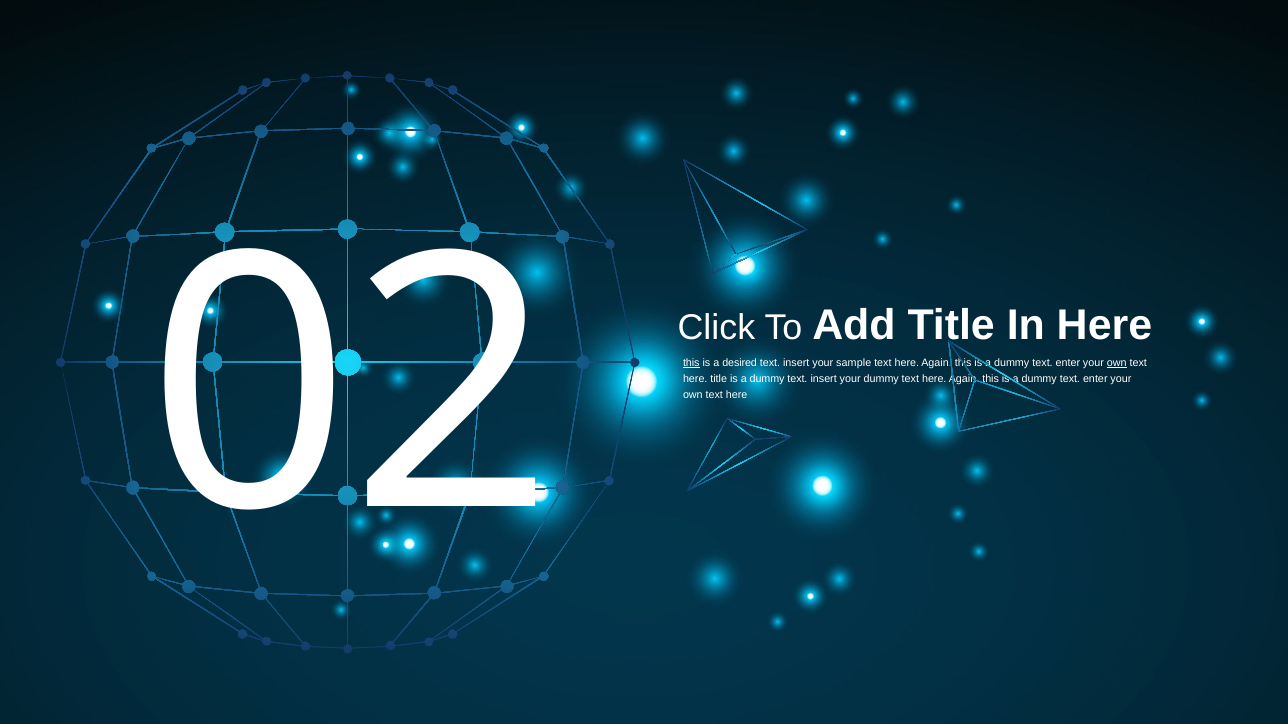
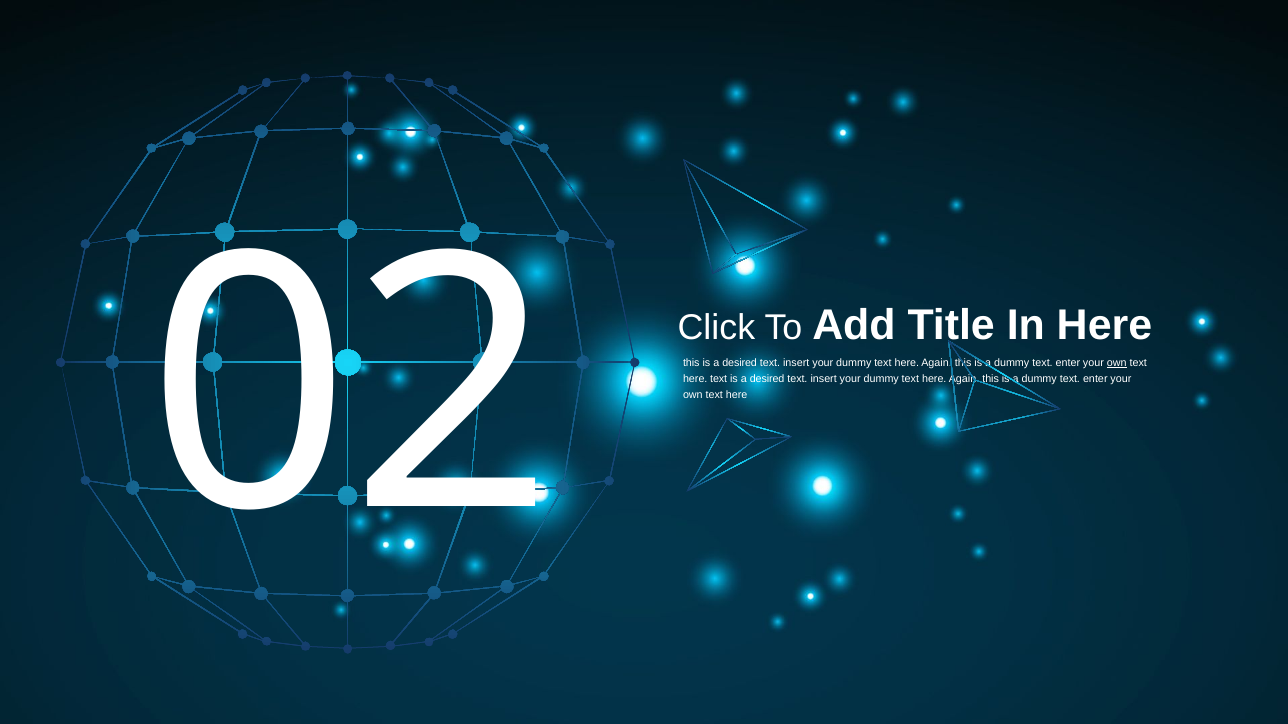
this underline: present -> none (691, 363)
sample: sample -> dummy (854, 363)
here title: title -> text (719, 379)
dummy: dummy -> desired (767, 379)
